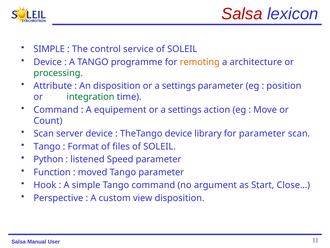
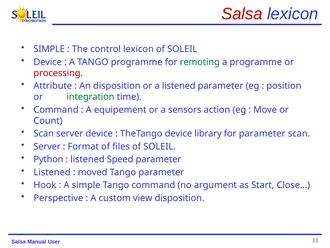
control service: service -> lexicon (138, 49)
remoting colour: orange -> green (200, 62)
a architecture: architecture -> programme (256, 62)
processing colour: green -> red (58, 73)
settings: settings -> listened (179, 86)
equipement or a settings: settings -> sensors (185, 110)
Tango: Tango -> Server (47, 146)
Function: Function -> Listened (52, 172)
